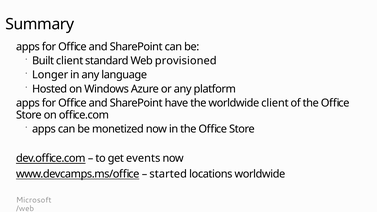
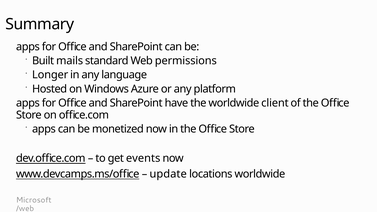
Built client: client -> mails (70, 61)
provisioned: provisioned -> permissions (186, 61)
started: started -> update (168, 174)
